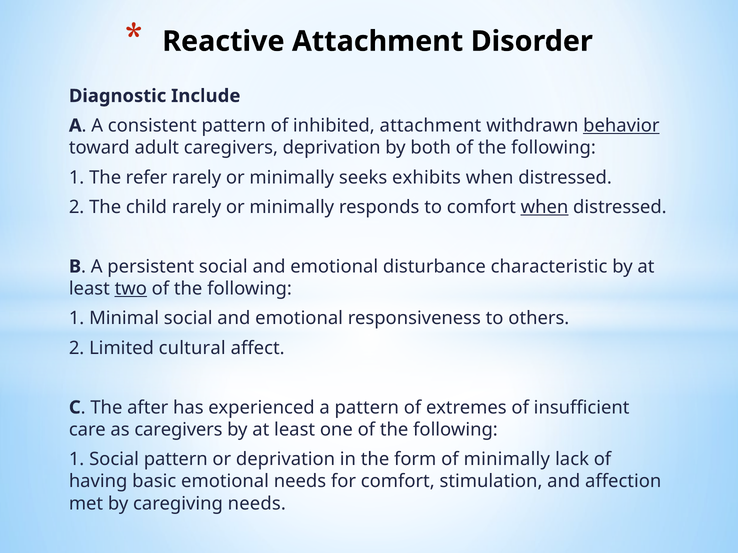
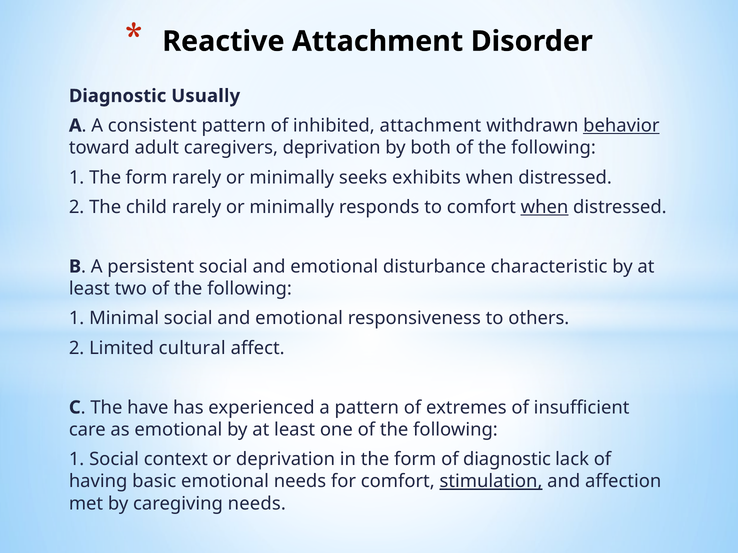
Include: Include -> Usually (206, 96)
1 The refer: refer -> form (147, 178)
two underline: present -> none (131, 289)
after: after -> have (148, 408)
as caregivers: caregivers -> emotional (178, 430)
Social pattern: pattern -> context (176, 460)
of minimally: minimally -> diagnostic (507, 460)
stimulation underline: none -> present (491, 482)
